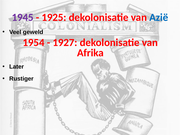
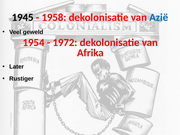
1945 colour: purple -> black (23, 17)
1925: 1925 -> 1958 (54, 17)
1927: 1927 -> 1972 (65, 43)
